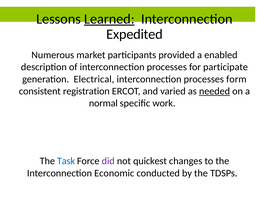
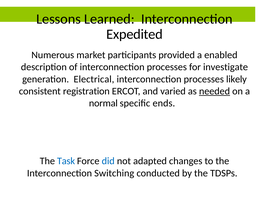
Learned underline: present -> none (109, 19)
participate: participate -> investigate (226, 67)
form: form -> likely (236, 79)
work: work -> ends (164, 104)
did colour: purple -> blue (108, 162)
quickest: quickest -> adapted (150, 162)
Economic: Economic -> Switching (114, 174)
